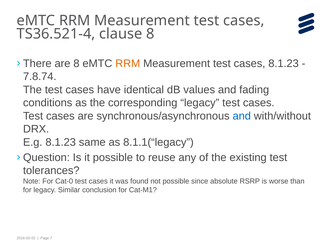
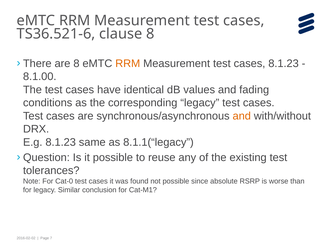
TS36.521-4: TS36.521-4 -> TS36.521-6 (56, 34)
7.8.74: 7.8.74 -> 8.1.00 (40, 77)
and colour: blue -> orange (242, 116)
